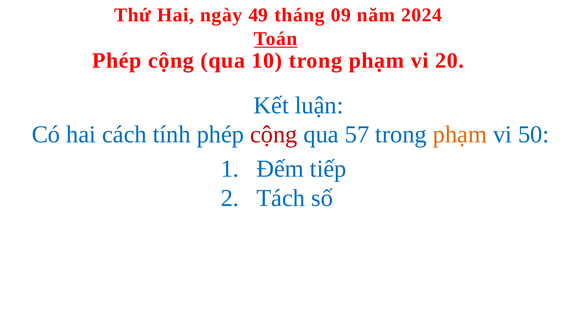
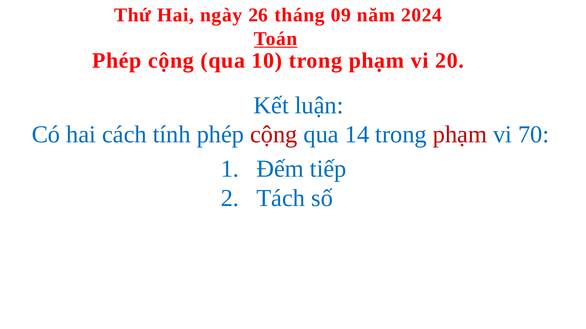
49: 49 -> 26 (258, 15)
57: 57 -> 14 (357, 135)
phạm colour: orange -> red (460, 135)
50: 50 -> 70 (534, 135)
